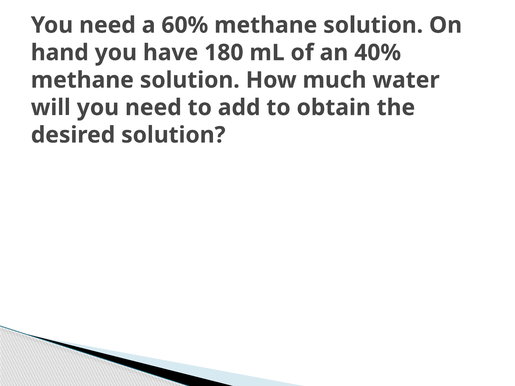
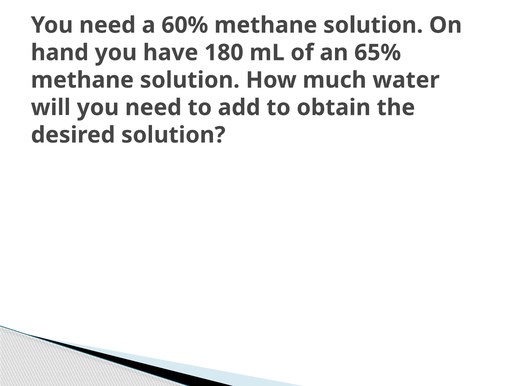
40%: 40% -> 65% (378, 53)
